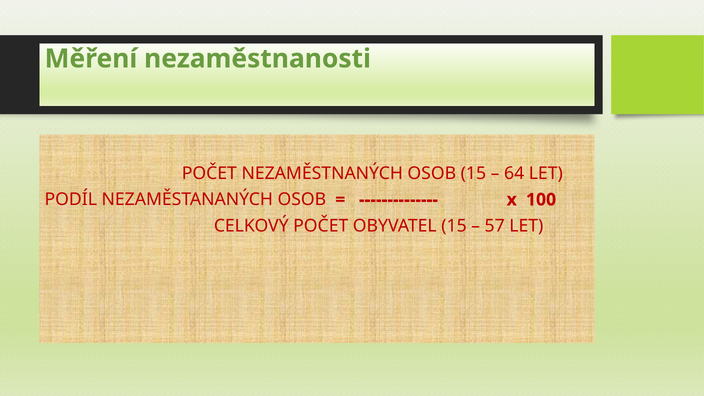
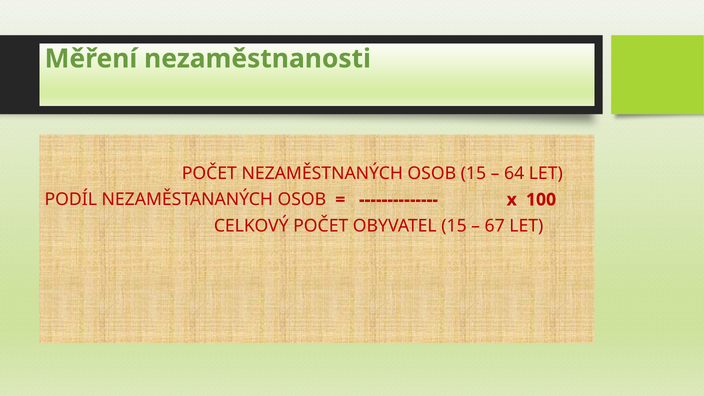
57: 57 -> 67 (495, 226)
